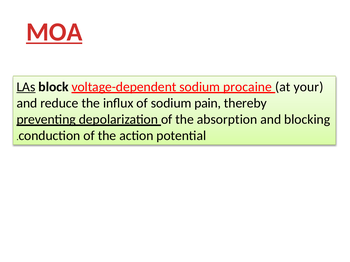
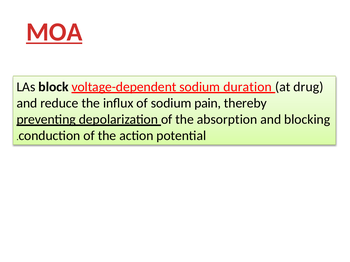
LAs underline: present -> none (26, 87)
procaine: procaine -> duration (248, 87)
your: your -> drug (308, 87)
